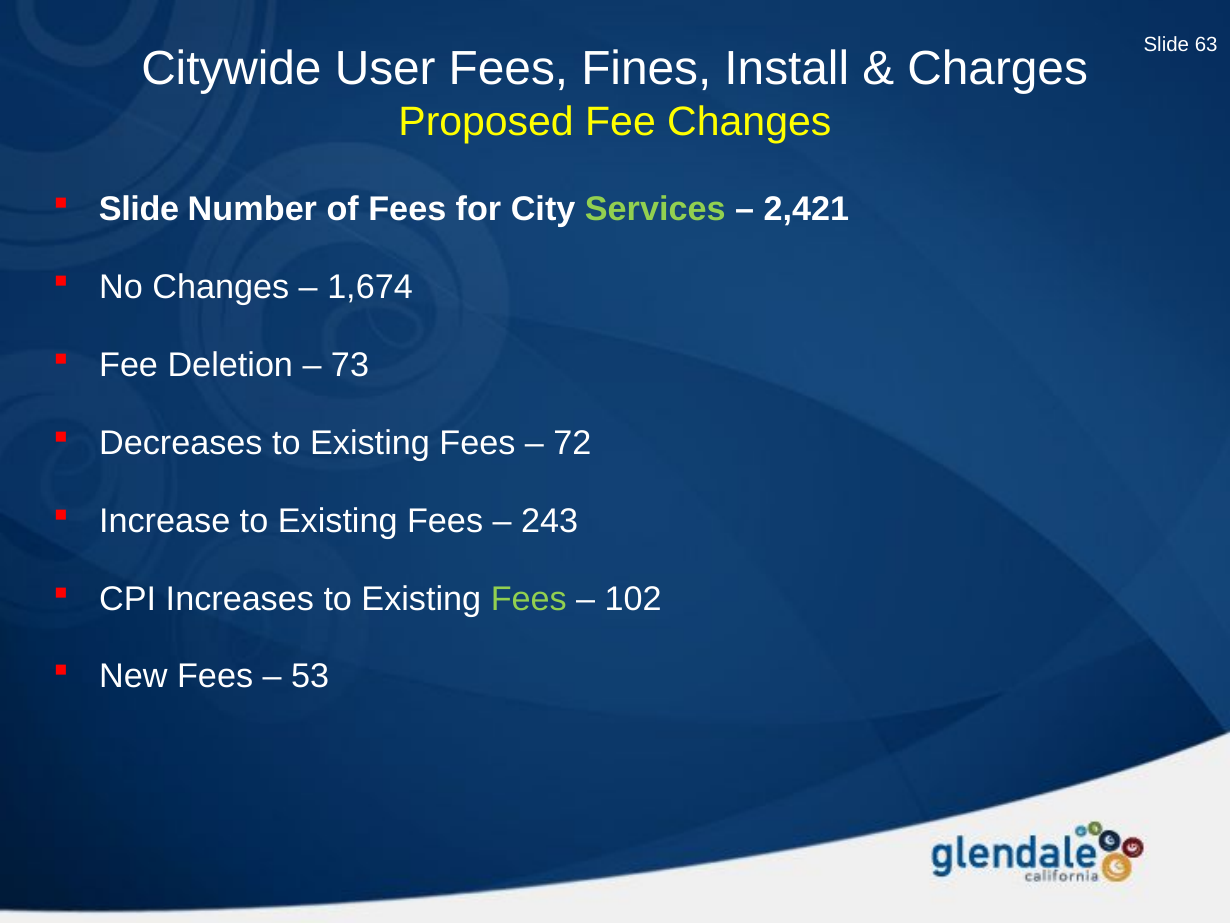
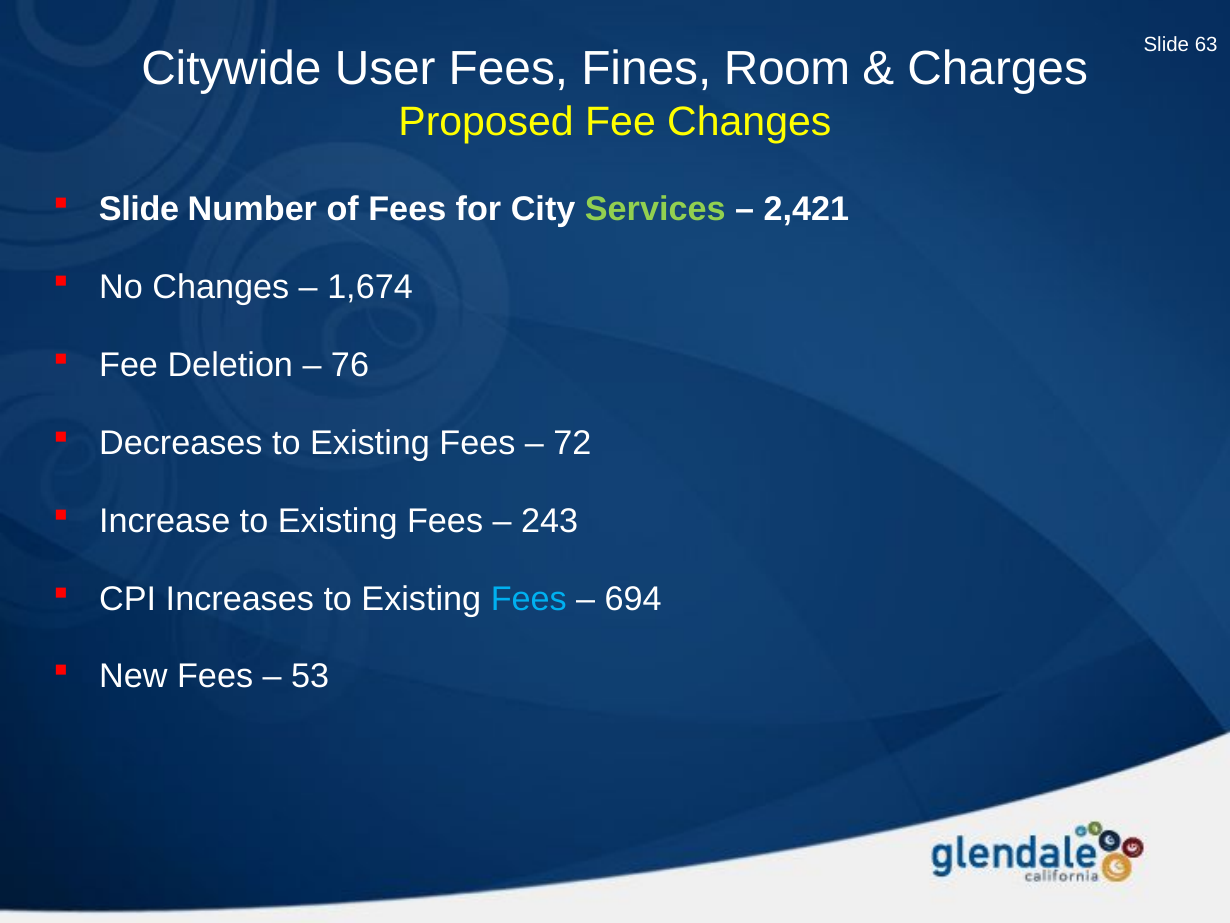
Install: Install -> Room (787, 69)
73: 73 -> 76 (350, 365)
Fees colour: light green -> light blue (529, 598)
102: 102 -> 694 (633, 598)
